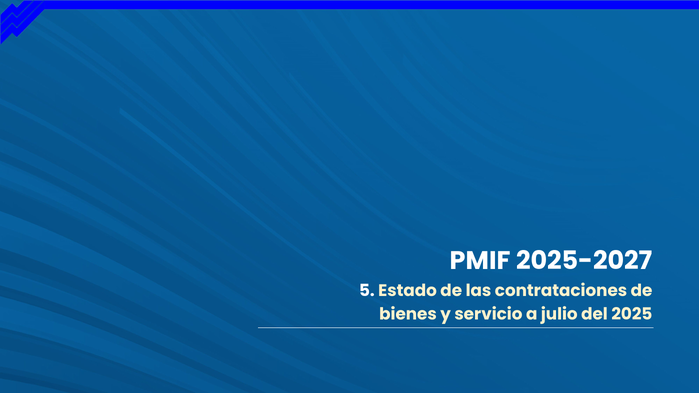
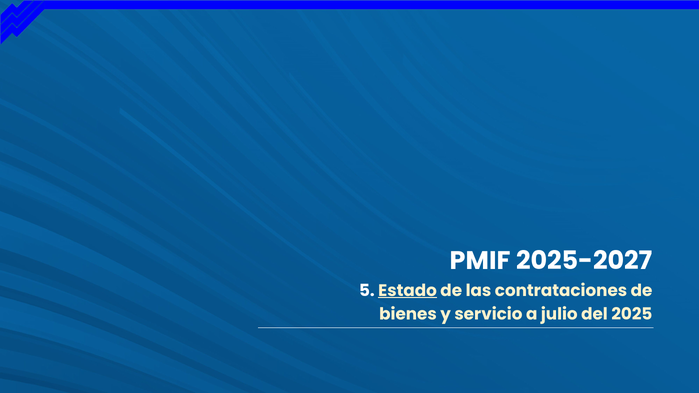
Estado underline: none -> present (408, 291)
